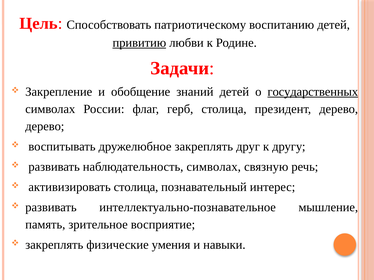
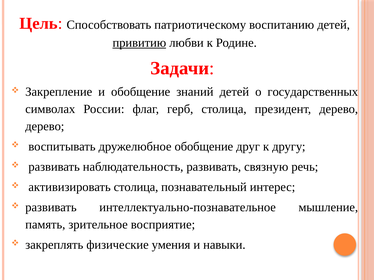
государственных underline: present -> none (313, 92)
дружелюбное закреплять: закреплять -> обобщение (204, 147)
наблюдательность символах: символах -> развивать (214, 167)
